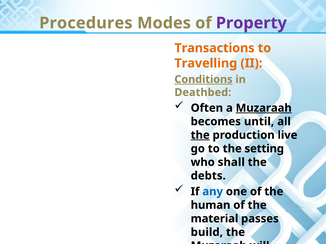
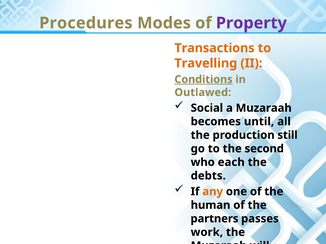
Deathbed: Deathbed -> Outlawed (203, 93)
Often: Often -> Social (207, 108)
Muzaraah underline: present -> none (264, 108)
the underline: present -> none (200, 135)
live: live -> still (288, 135)
setting: setting -> second (264, 149)
shall: shall -> each (231, 163)
any colour: blue -> orange (213, 192)
material: material -> partners (214, 219)
build: build -> work (207, 233)
